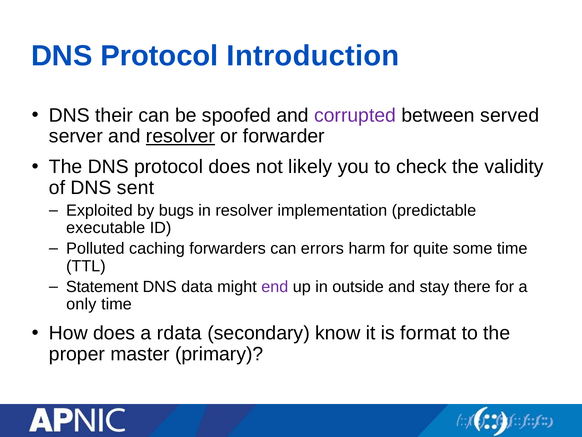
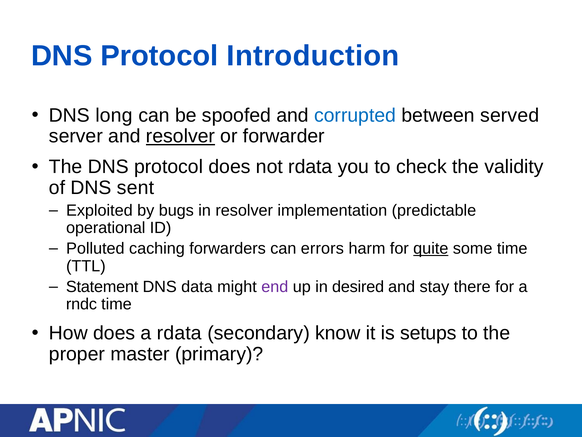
their: their -> long (114, 115)
corrupted colour: purple -> blue (355, 115)
not likely: likely -> rdata (310, 167)
executable: executable -> operational (106, 228)
quite underline: none -> present (431, 248)
outside: outside -> desired (358, 286)
only: only -> rndc (81, 304)
format: format -> setups (428, 333)
